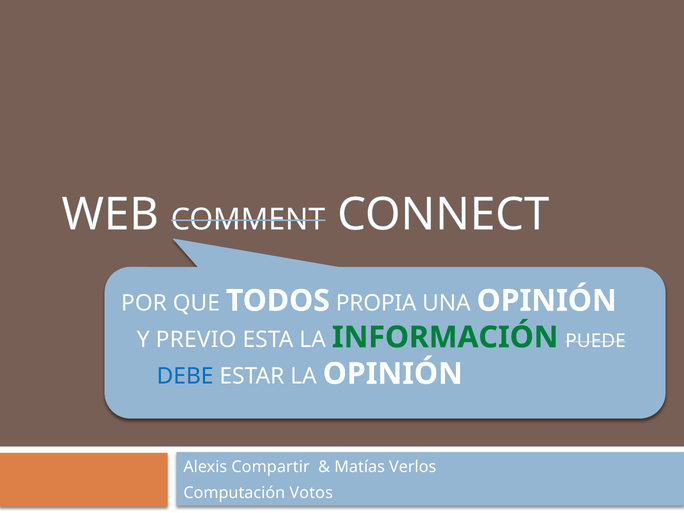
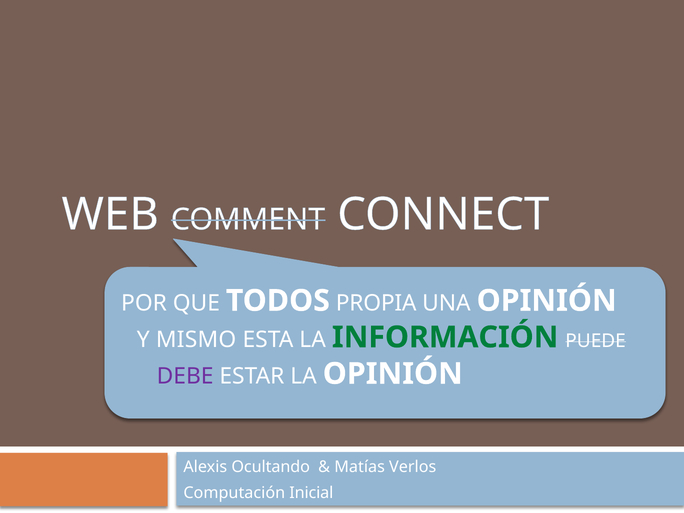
PREVIO: PREVIO -> MISMO (196, 340)
DEBE colour: blue -> purple (185, 376)
Compartir: Compartir -> Ocultando (271, 467)
Votos: Votos -> Inicial (311, 493)
